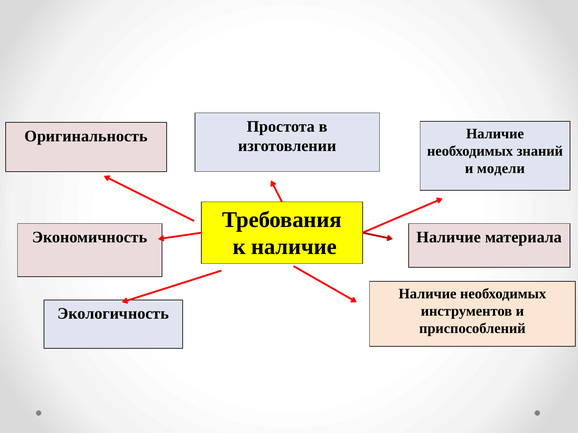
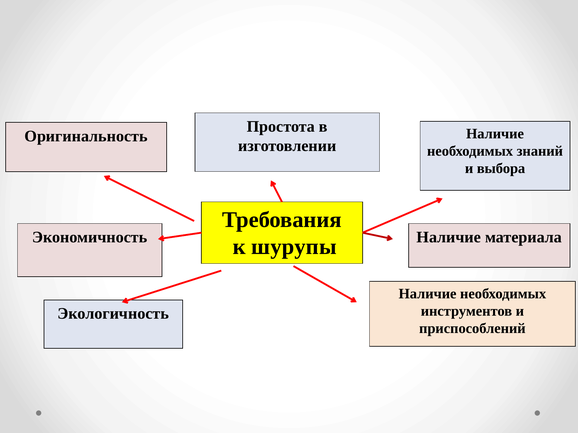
модели: модели -> выбора (501, 169)
к наличие: наличие -> шурупы (294, 247)
